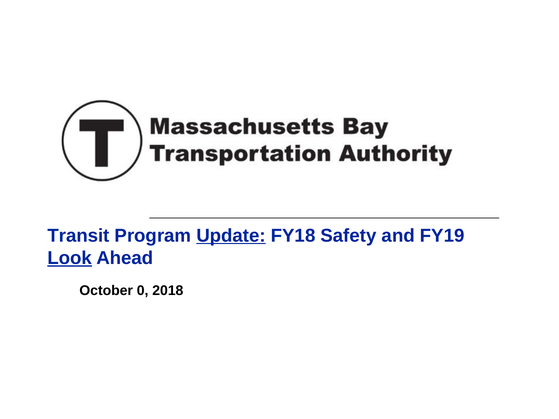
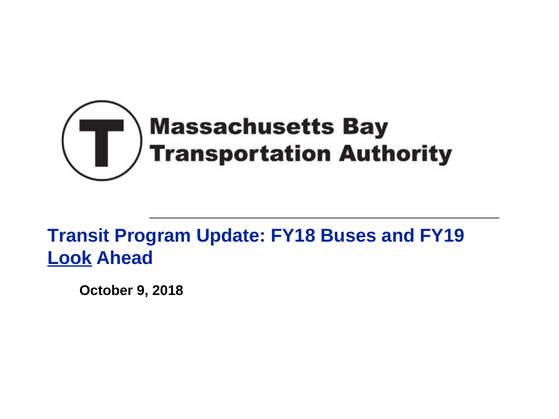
Update underline: present -> none (231, 236)
Safety: Safety -> Buses (349, 236)
0: 0 -> 9 (143, 291)
